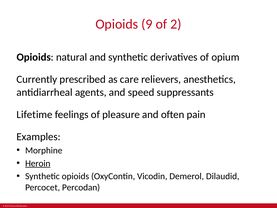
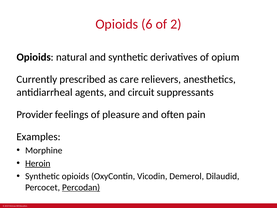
9: 9 -> 6 (147, 24)
speed: speed -> circuit (141, 92)
Lifetime: Lifetime -> Provider (35, 114)
Percodan underline: none -> present (81, 187)
